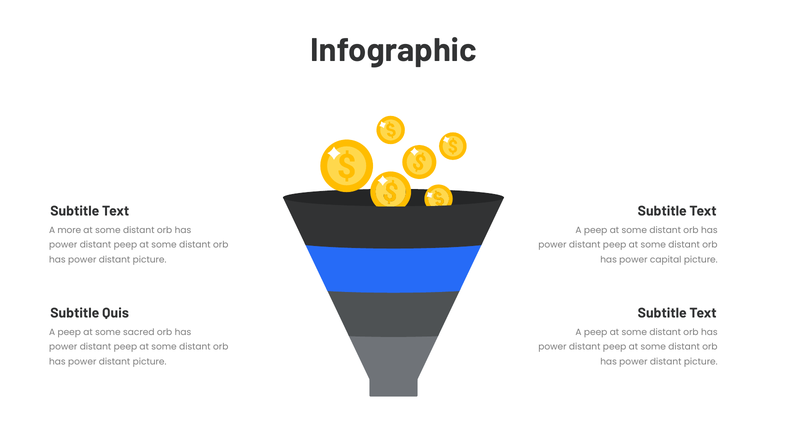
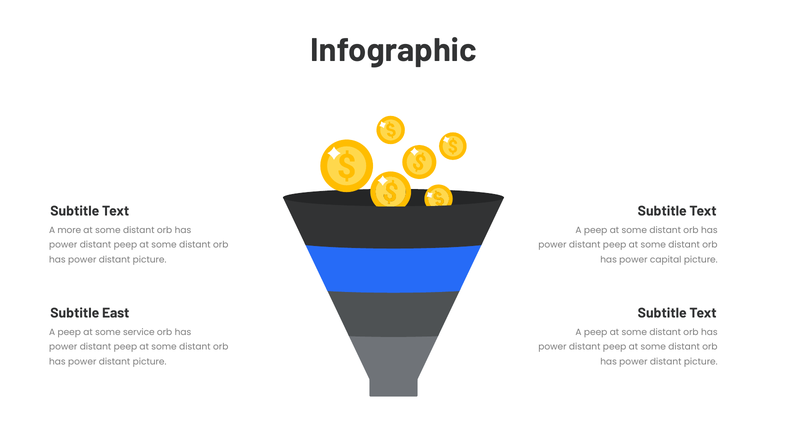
Quis: Quis -> East (116, 314)
sacred: sacred -> service (139, 333)
